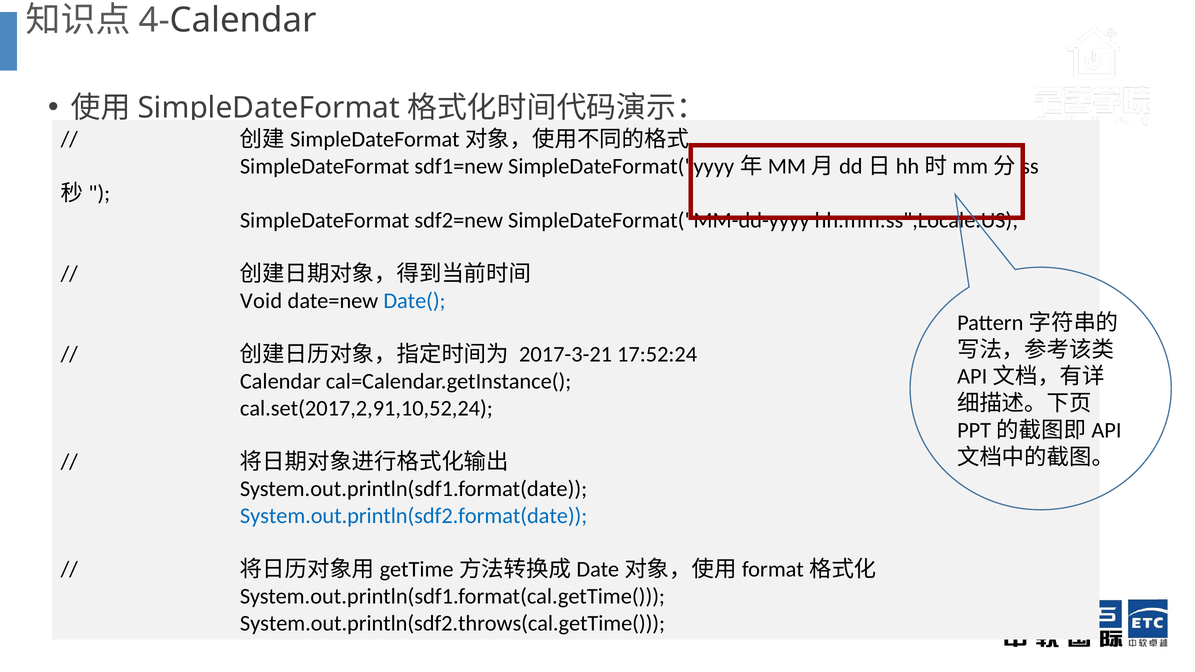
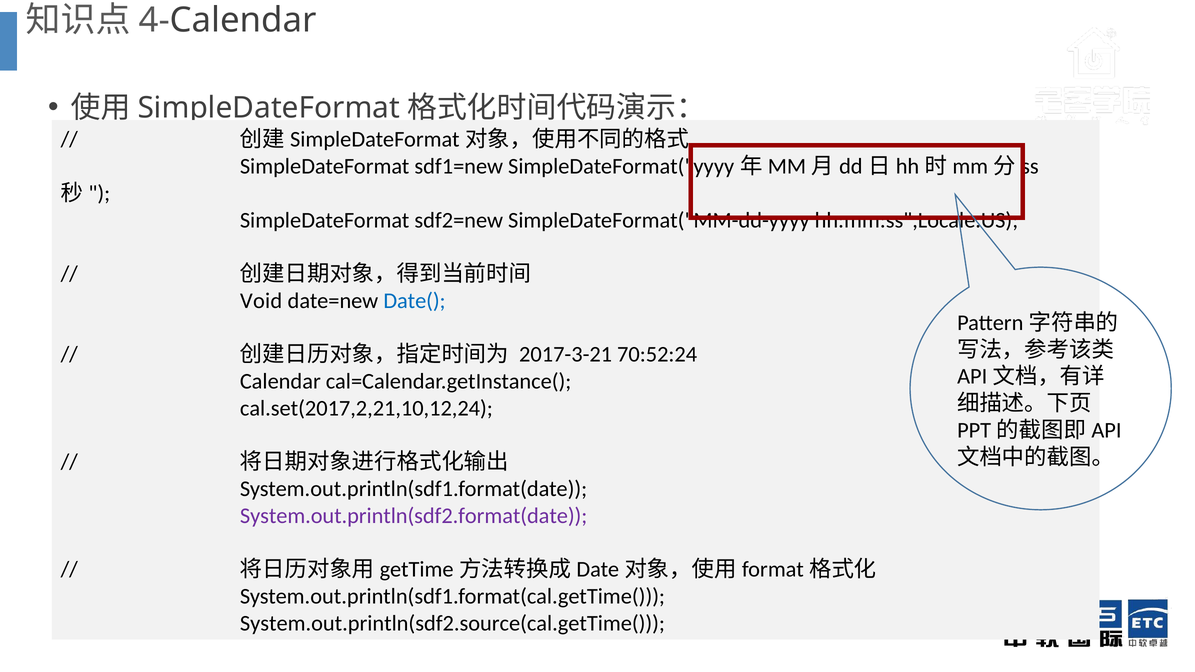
17:52:24: 17:52:24 -> 70:52:24 (657, 355)
cal.set(2017,2,91,10,52,24: cal.set(2017,2,91,10,52,24 -> cal.set(2017,2,21,10,12,24 (366, 408)
System.out.println(sdf2.format(date colour: blue -> purple (414, 516)
System.out.println(sdf2.throws(cal.getTime(: System.out.println(sdf2.throws(cal.getTime( -> System.out.println(sdf2.source(cal.getTime( (452, 624)
